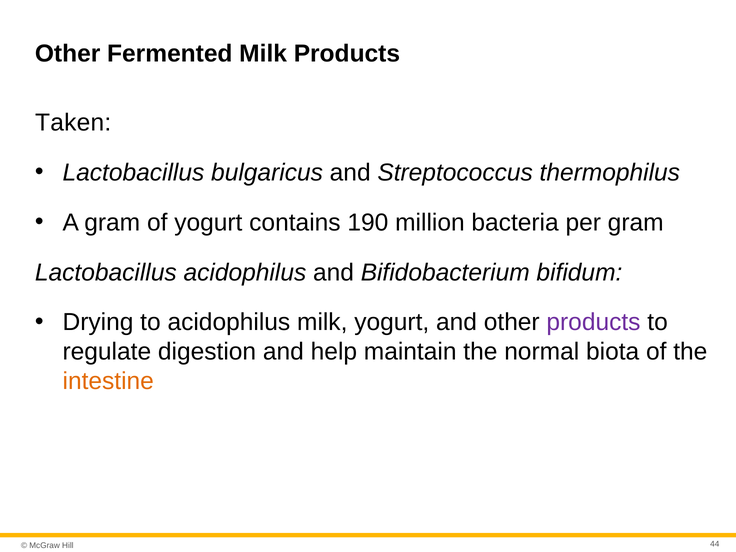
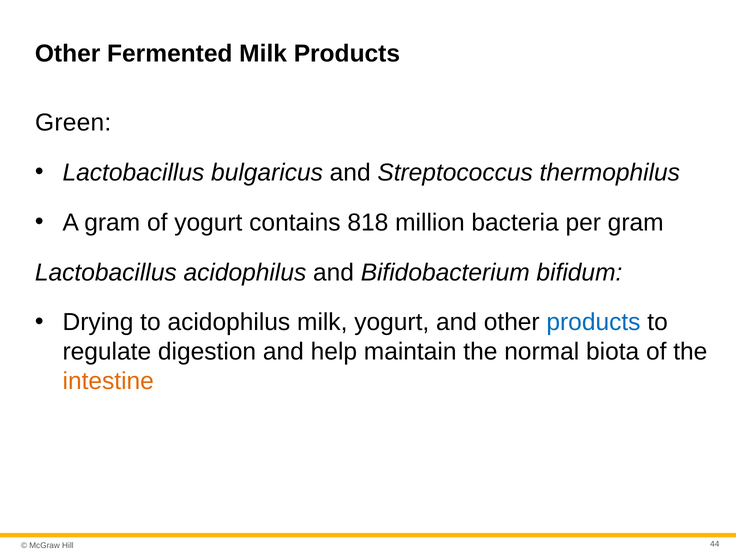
Taken: Taken -> Green (73, 123)
190: 190 -> 818 (368, 223)
products colour: purple -> blue (593, 322)
